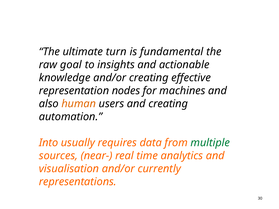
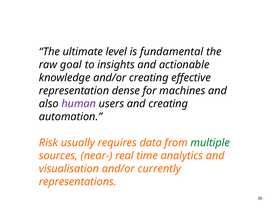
turn: turn -> level (116, 52)
nodes: nodes -> dense (126, 91)
human colour: orange -> purple (79, 104)
Into: Into -> Risk (49, 143)
